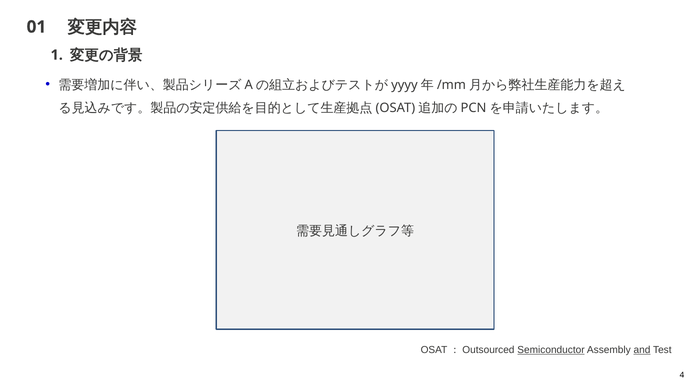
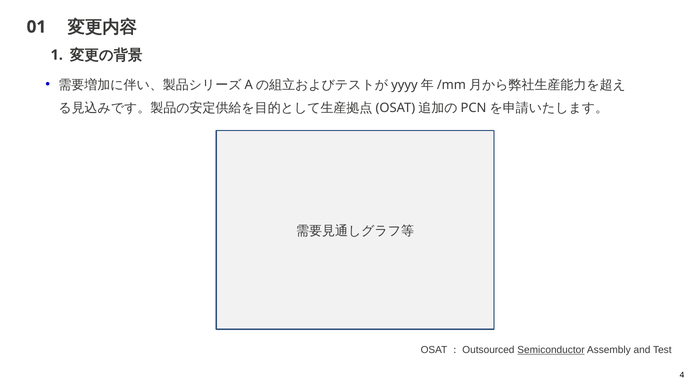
and underline: present -> none (642, 350)
